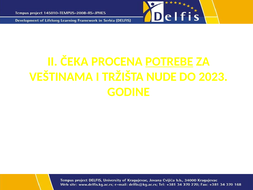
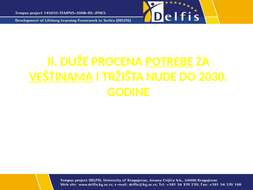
ČEKA: ČEKA -> DUŽE (75, 61)
VEŠTINAMA underline: none -> present (61, 77)
2023: 2023 -> 2030 (213, 77)
